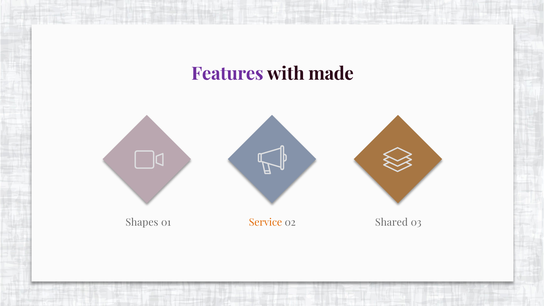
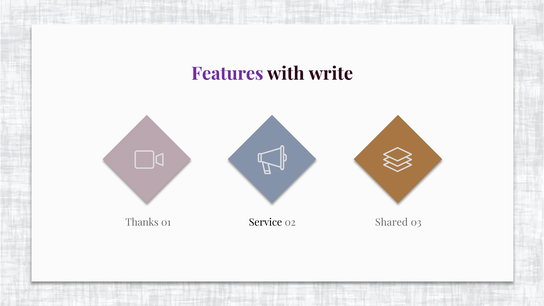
made: made -> write (331, 74)
Shapes: Shapes -> Thanks (142, 222)
Service colour: orange -> black (266, 222)
